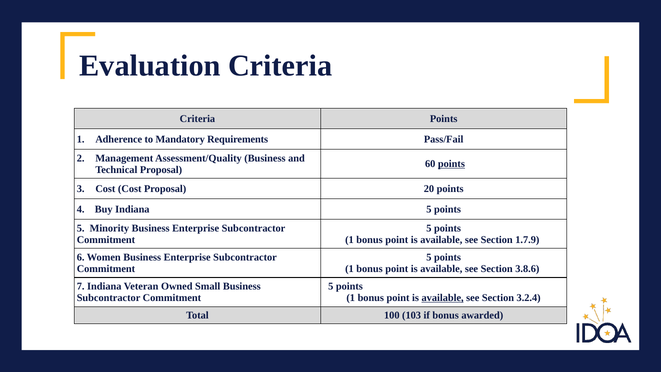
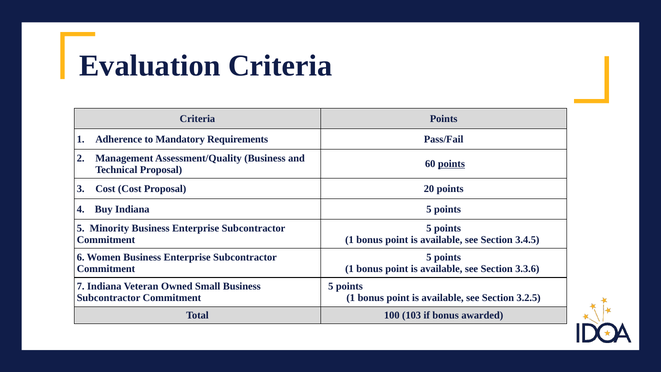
1.7.9: 1.7.9 -> 3.4.5 (527, 240)
3.8.6: 3.8.6 -> 3.3.6 (527, 269)
available underline: present -> none (443, 298)
3.2.4: 3.2.4 -> 3.2.5 (529, 298)
